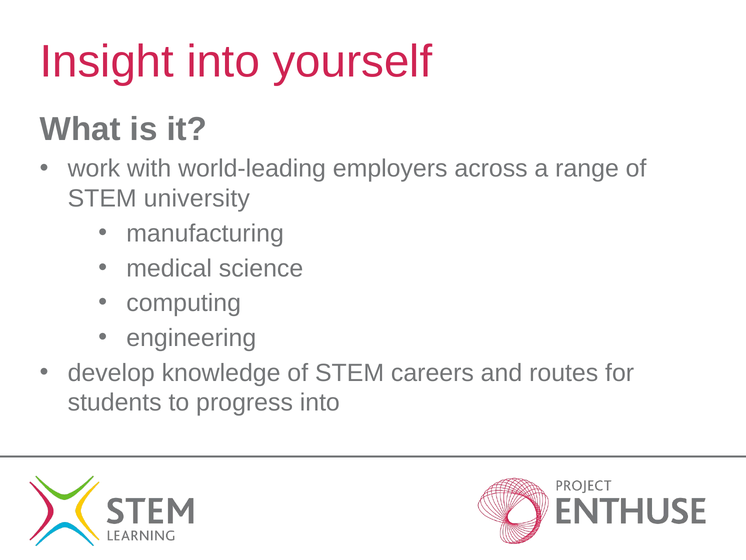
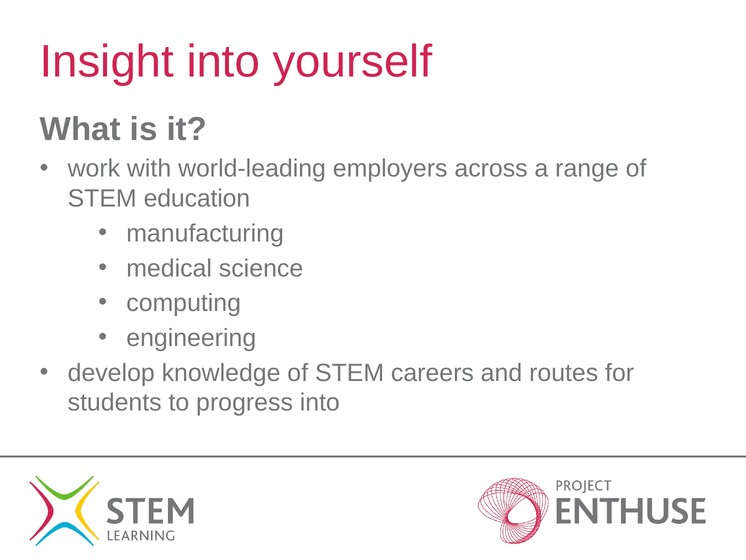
university: university -> education (197, 198)
